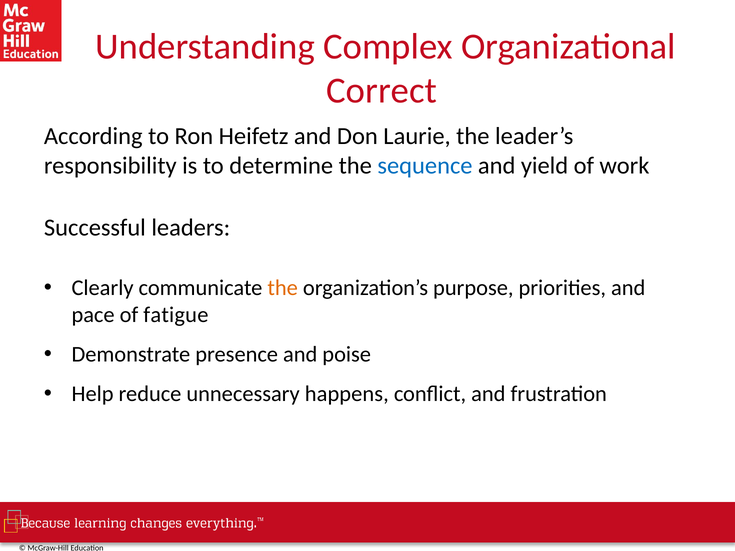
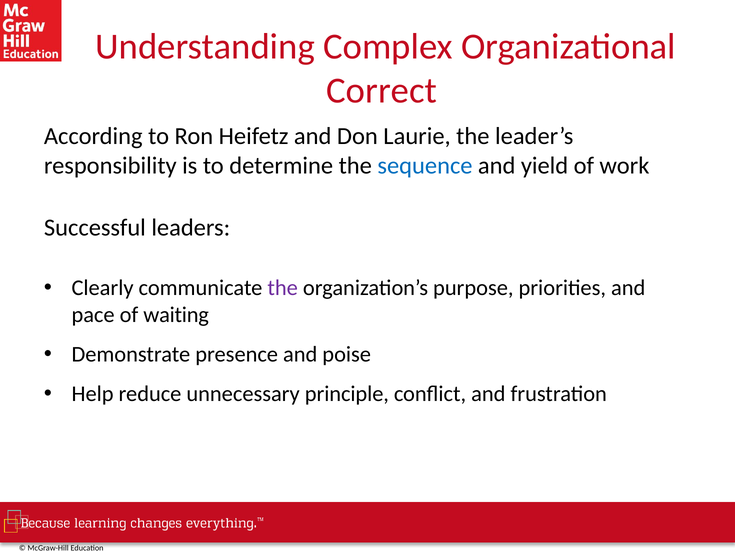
the colour: orange -> purple (283, 288)
fatigue: fatigue -> waiting (176, 315)
happens: happens -> principle (347, 394)
